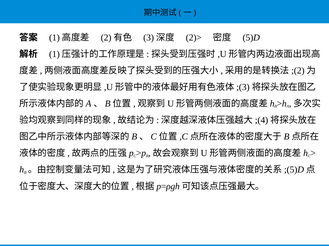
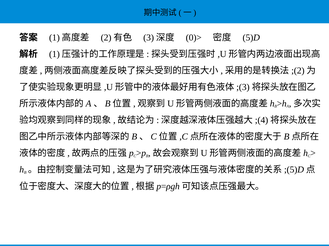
2)>: 2)> -> 0)> (194, 38)
